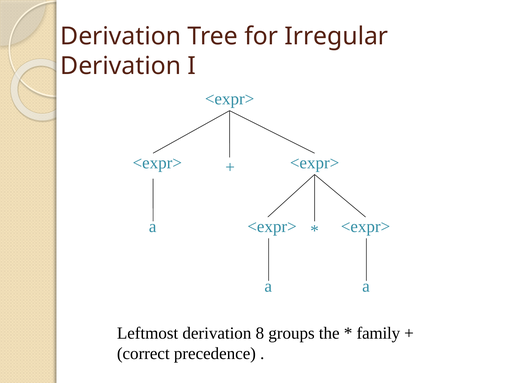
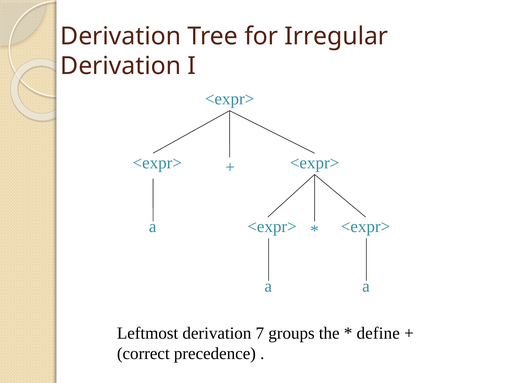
8: 8 -> 7 (260, 333)
family: family -> define (378, 333)
